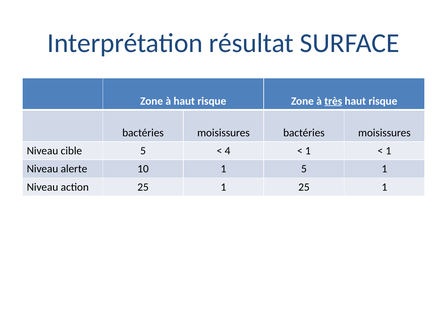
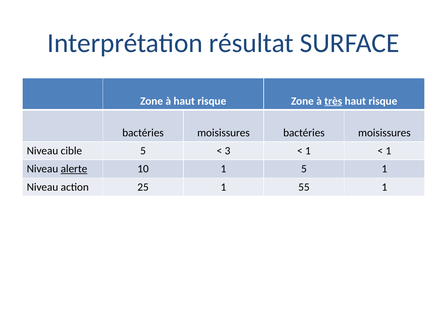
4: 4 -> 3 (228, 151)
alerte underline: none -> present (74, 169)
1 25: 25 -> 55 (304, 187)
